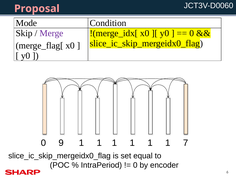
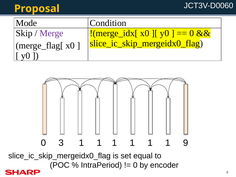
Proposal colour: pink -> yellow (37, 9)
9: 9 -> 3 (61, 143)
7: 7 -> 9 (186, 143)
